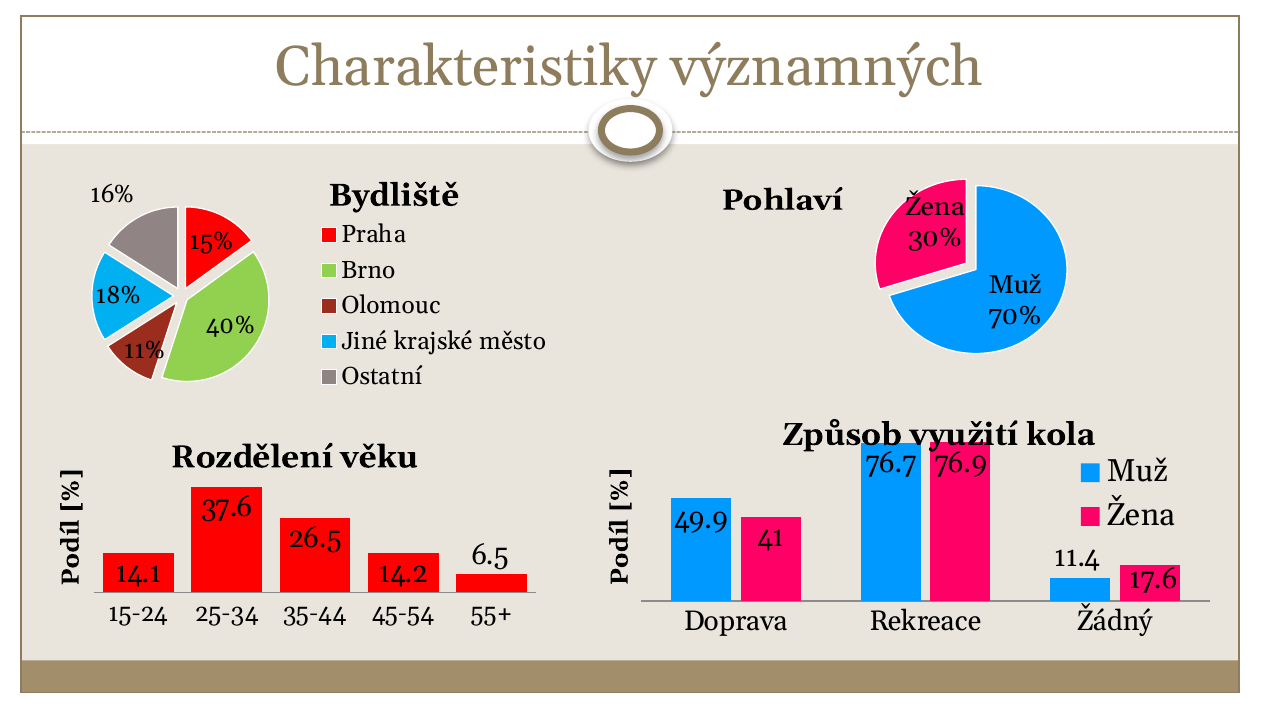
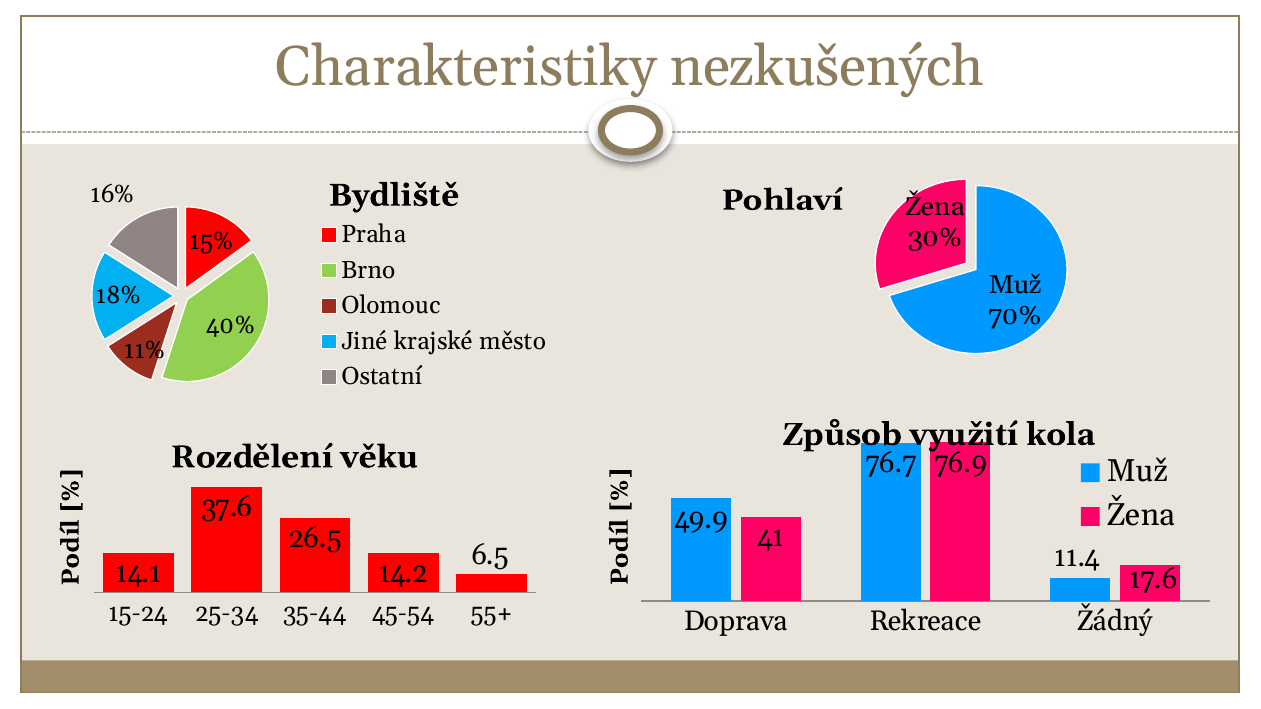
významných: významných -> nezkušených (827, 67)
